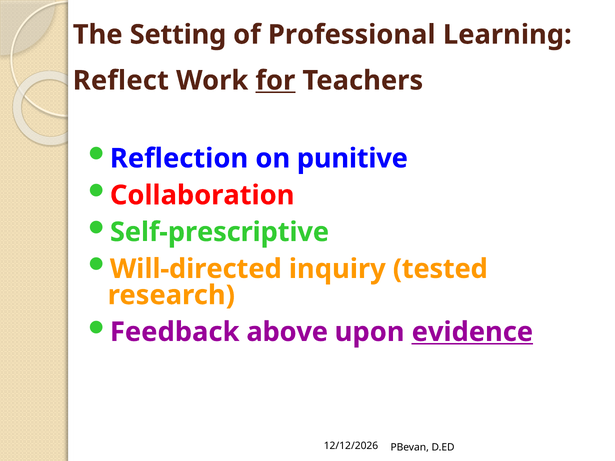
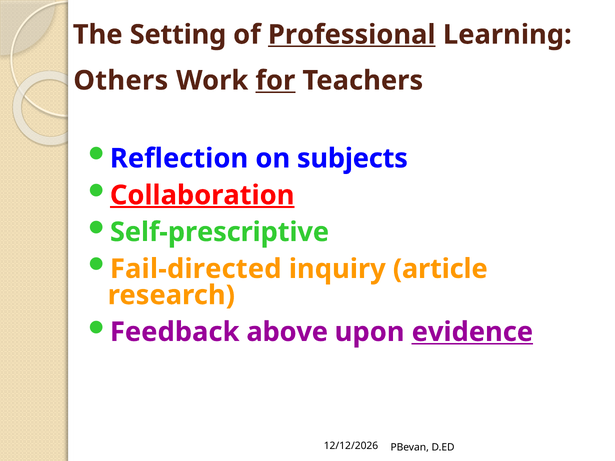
Professional underline: none -> present (352, 35)
Reflect: Reflect -> Others (121, 81)
punitive: punitive -> subjects (352, 159)
Collaboration underline: none -> present (202, 195)
Will-directed: Will-directed -> Fail-directed (196, 269)
tested: tested -> article (440, 269)
